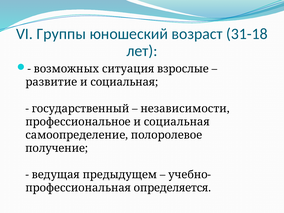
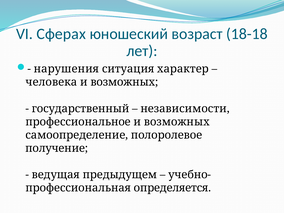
Группы: Группы -> Сферах (61, 34)
31-18: 31-18 -> 18-18 (247, 34)
возможных: возможных -> нарушения (66, 69)
взрослые: взрослые -> характер (183, 69)
развитие: развитие -> человека (51, 82)
социальная: социальная -> возможных (124, 82)
профессиональное и социальная: социальная -> возможных (177, 122)
